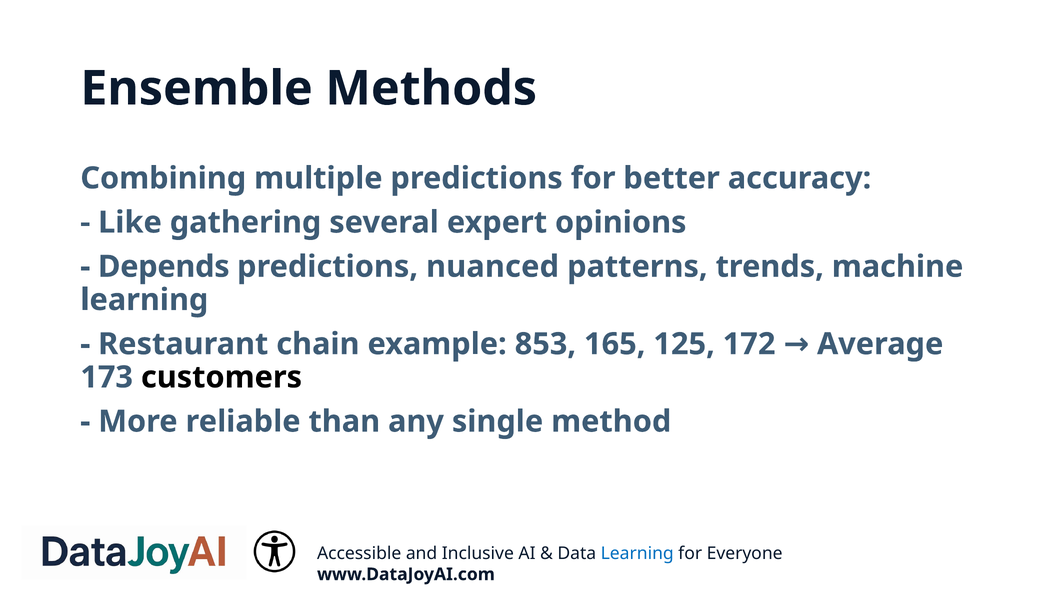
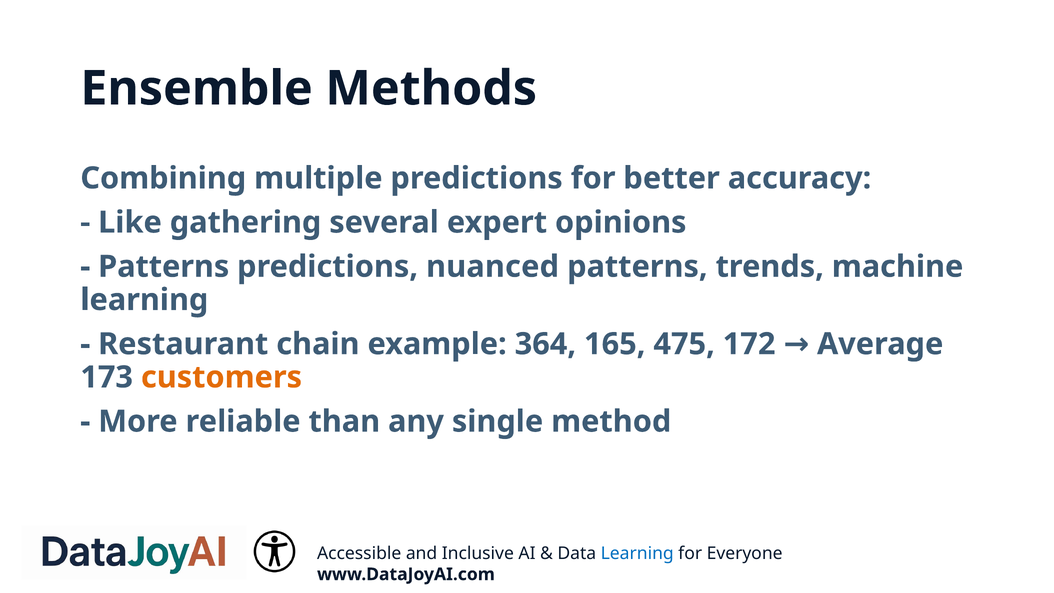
Depends: Depends -> Patterns (164, 267)
853: 853 -> 364 (545, 344)
125: 125 -> 475 (684, 344)
customers colour: black -> orange (221, 377)
